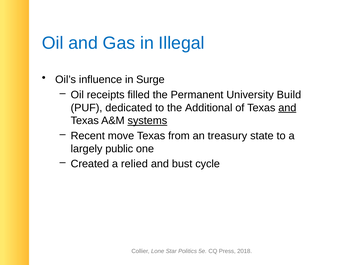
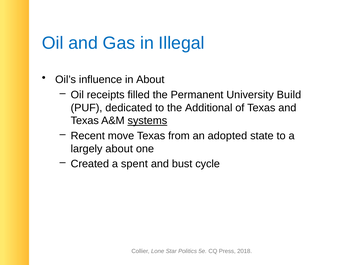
in Surge: Surge -> About (150, 80)
and underline: present -> none (287, 108)
treasury: treasury -> adopted (227, 136)
largely public: public -> about (119, 149)
relied: relied -> spent (134, 164)
